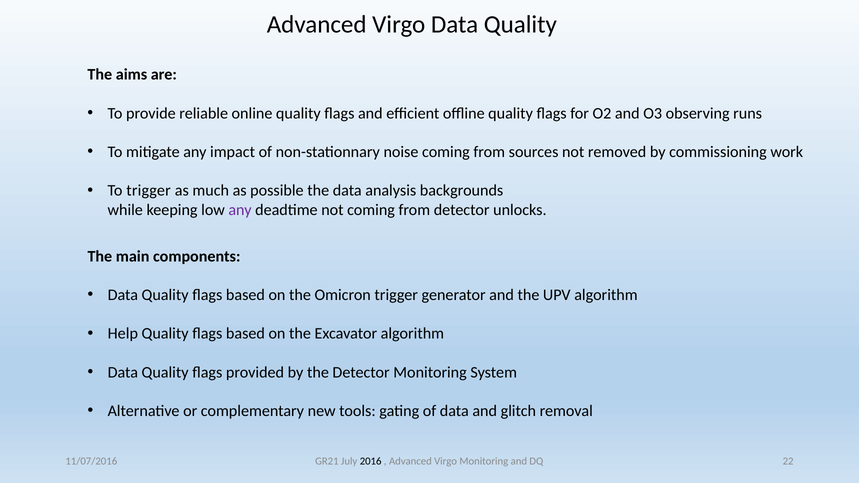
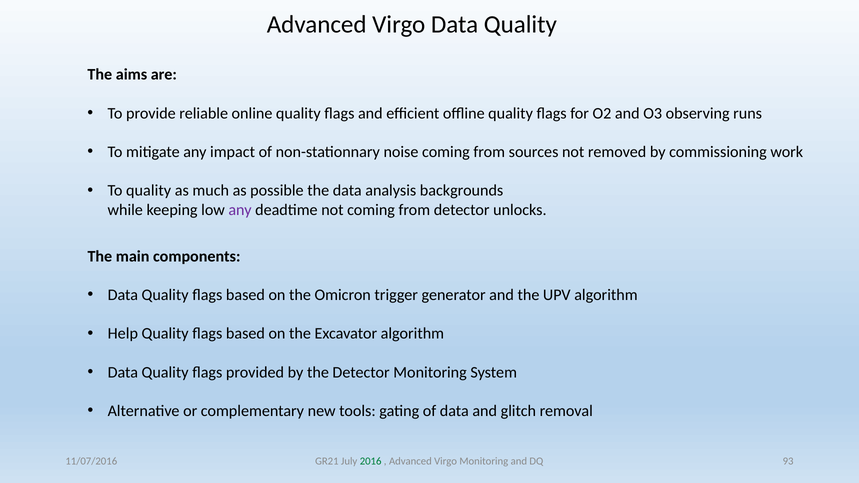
To trigger: trigger -> quality (149, 191)
2016 colour: black -> green (371, 461)
22: 22 -> 93 (788, 461)
